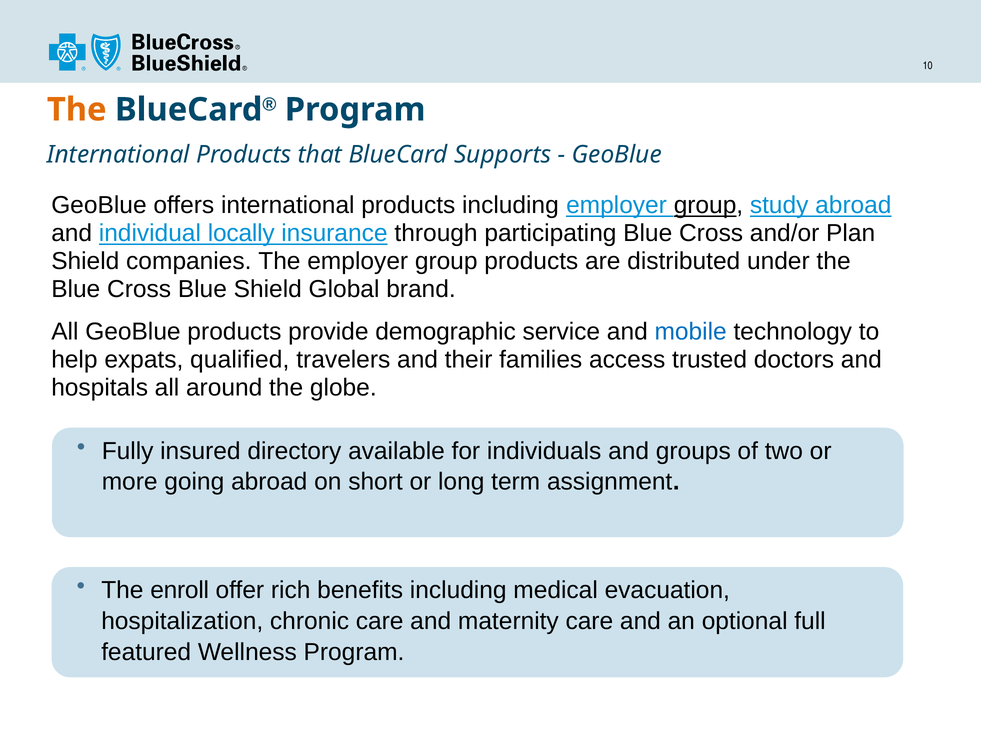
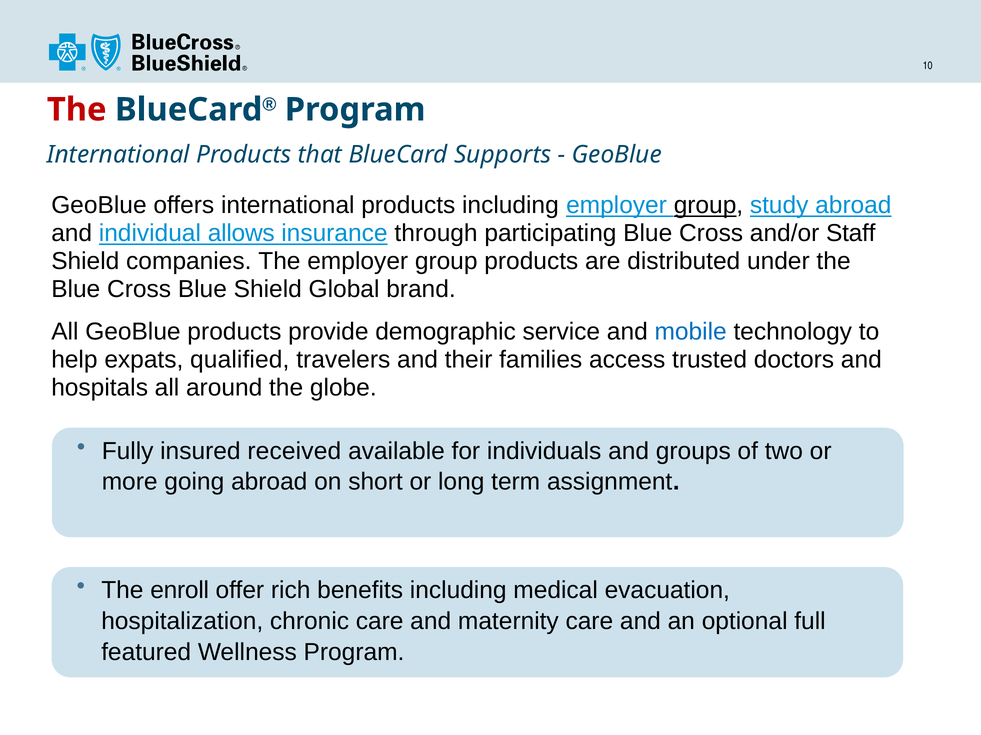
The colour: orange -> red (77, 110)
locally: locally -> allows (241, 234)
Plan: Plan -> Staff (851, 234)
directory: directory -> received (294, 451)
